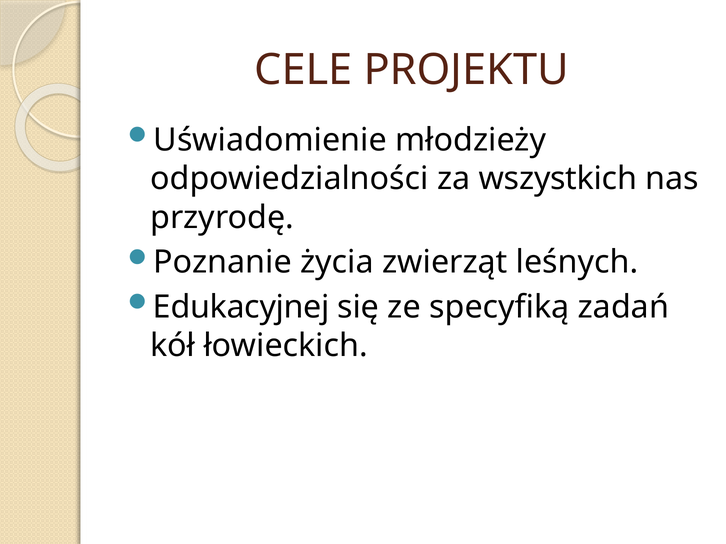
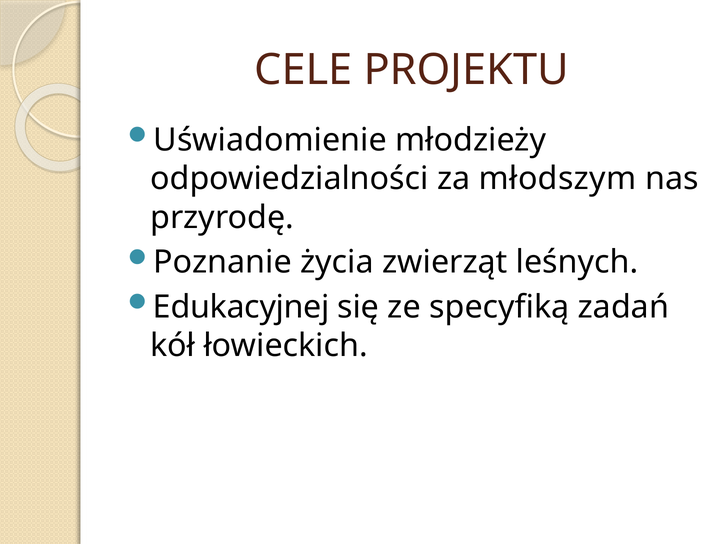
wszystkich: wszystkich -> młodszym (558, 179)
